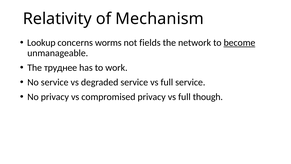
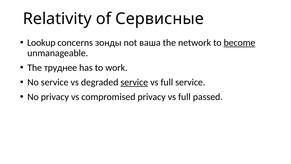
Mechanism: Mechanism -> Сервисные (160, 19)
worms: worms -> зонды (108, 43)
fields: fields -> ваша (150, 43)
service underline: none -> present (134, 82)
though: though -> passed (208, 97)
